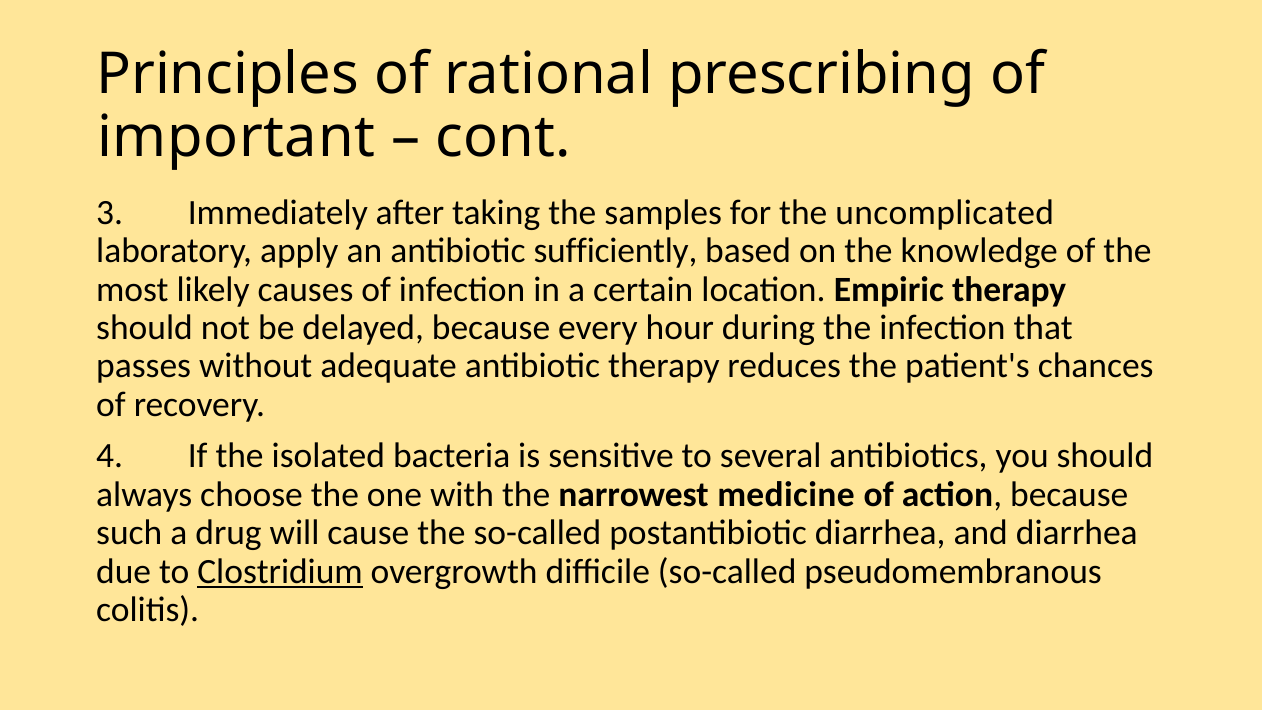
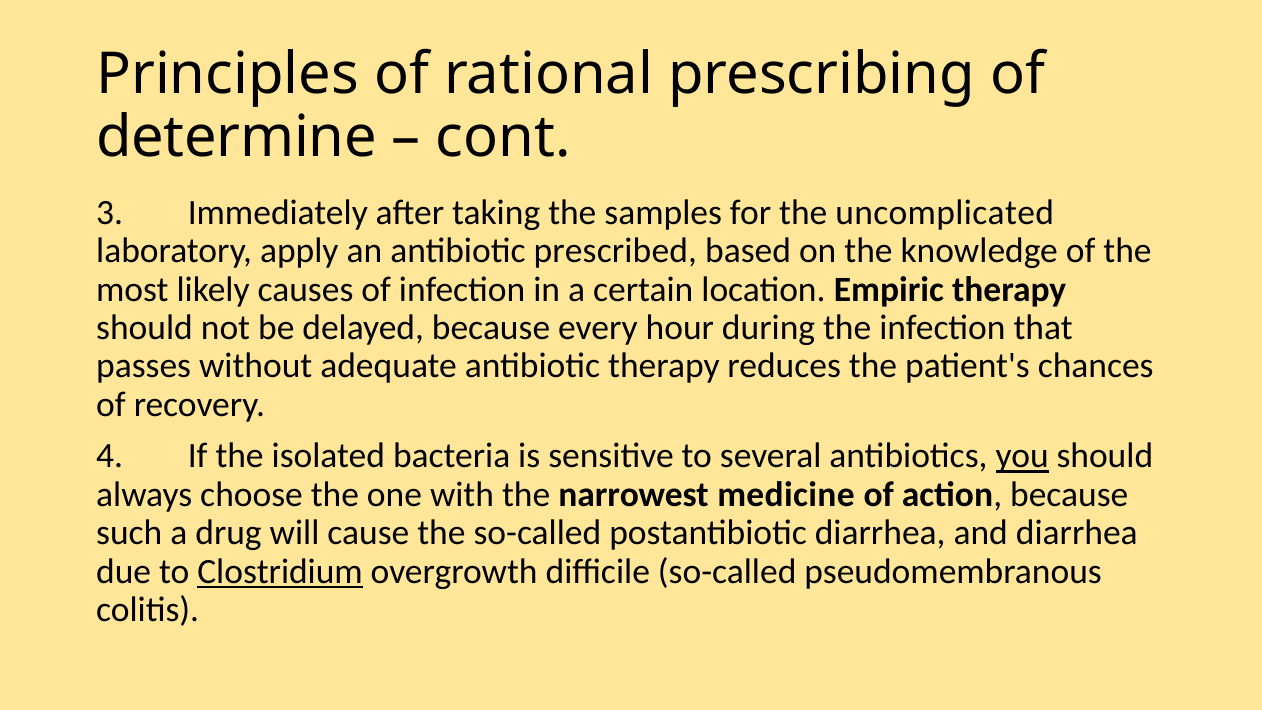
important: important -> determine (237, 137)
sufficiently: sufficiently -> prescribed (615, 251)
you underline: none -> present (1022, 456)
